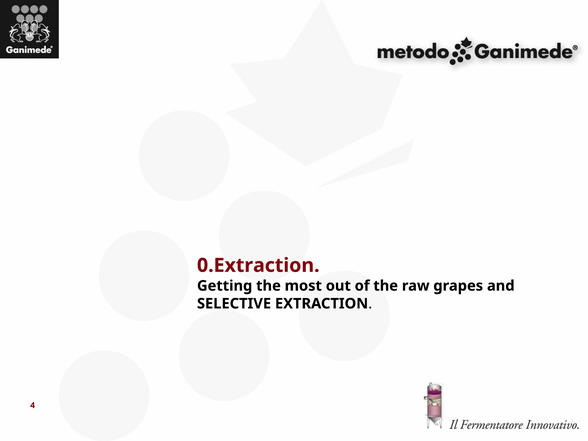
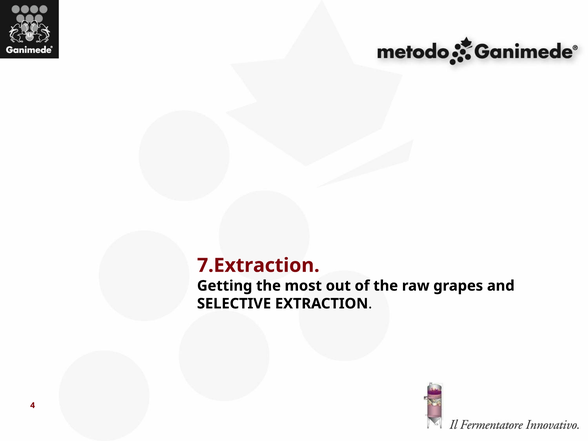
0.Extraction: 0.Extraction -> 7.Extraction (258, 265)
